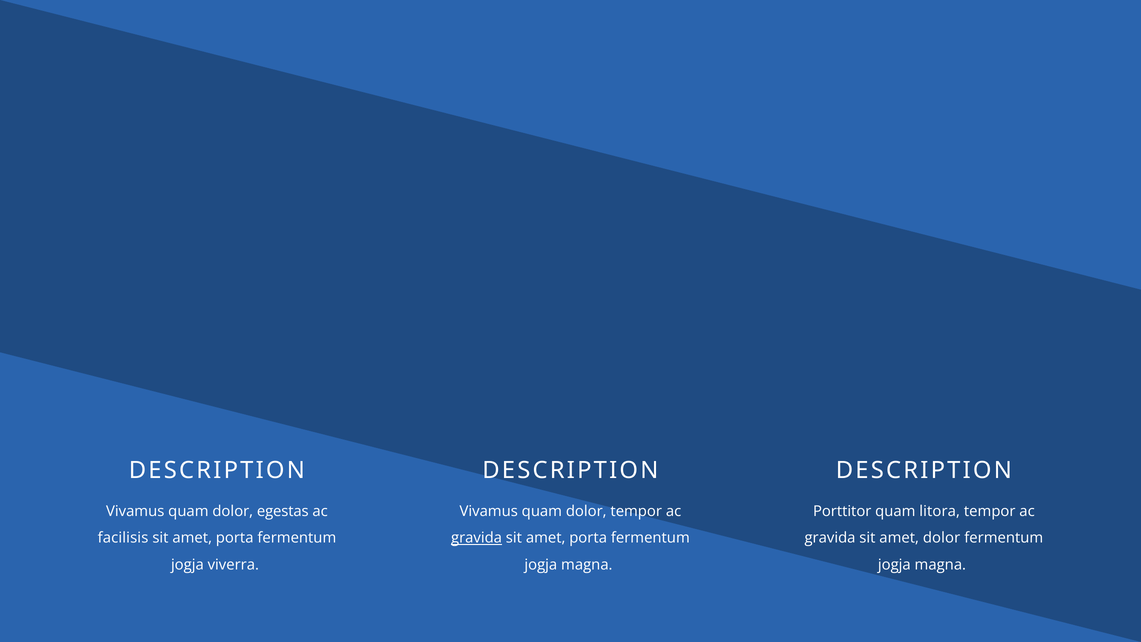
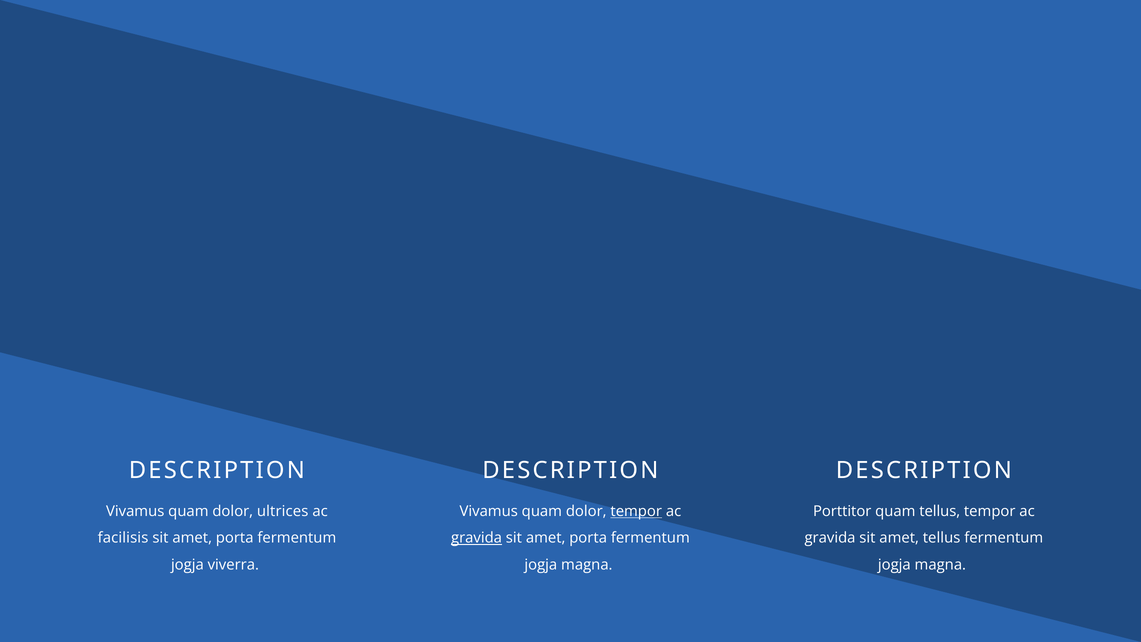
egestas: egestas -> ultrices (283, 511)
tempor underline: none -> present (636, 511)
quam litora: litora -> tellus (940, 511)
amet dolor: dolor -> tellus (942, 538)
